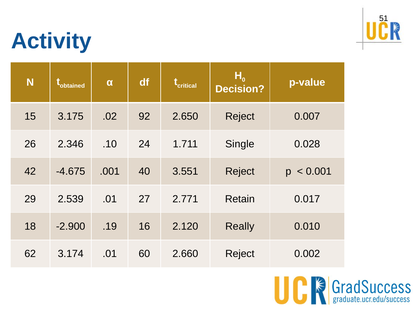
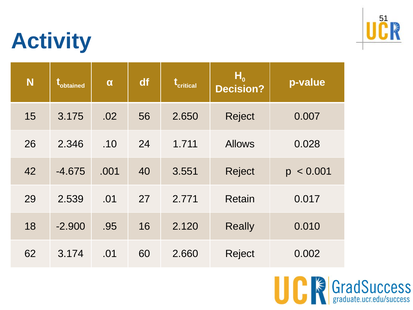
92: 92 -> 56 (144, 116)
Single: Single -> Allows (240, 144)
.19: .19 -> .95 (110, 226)
